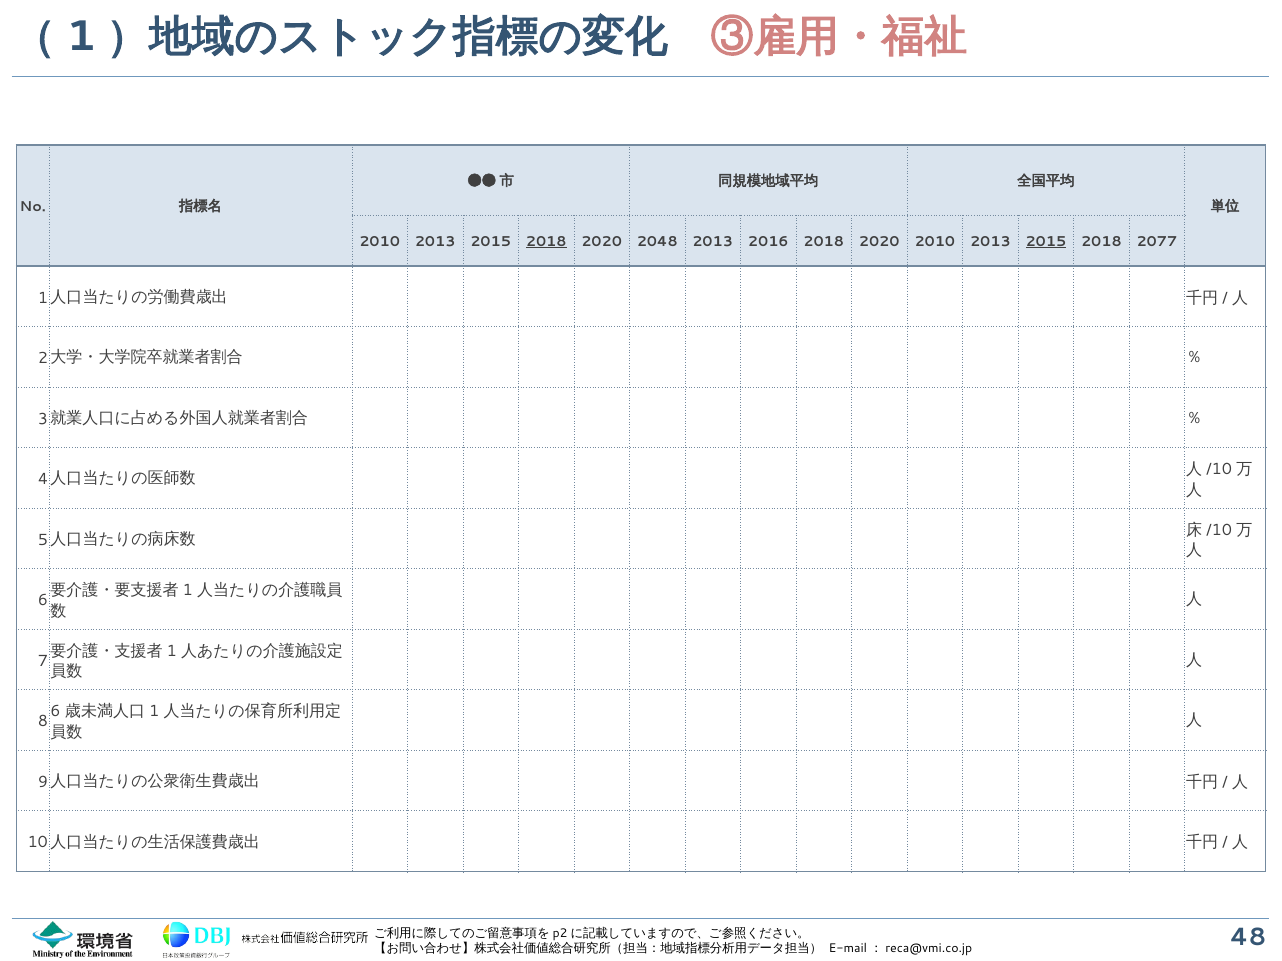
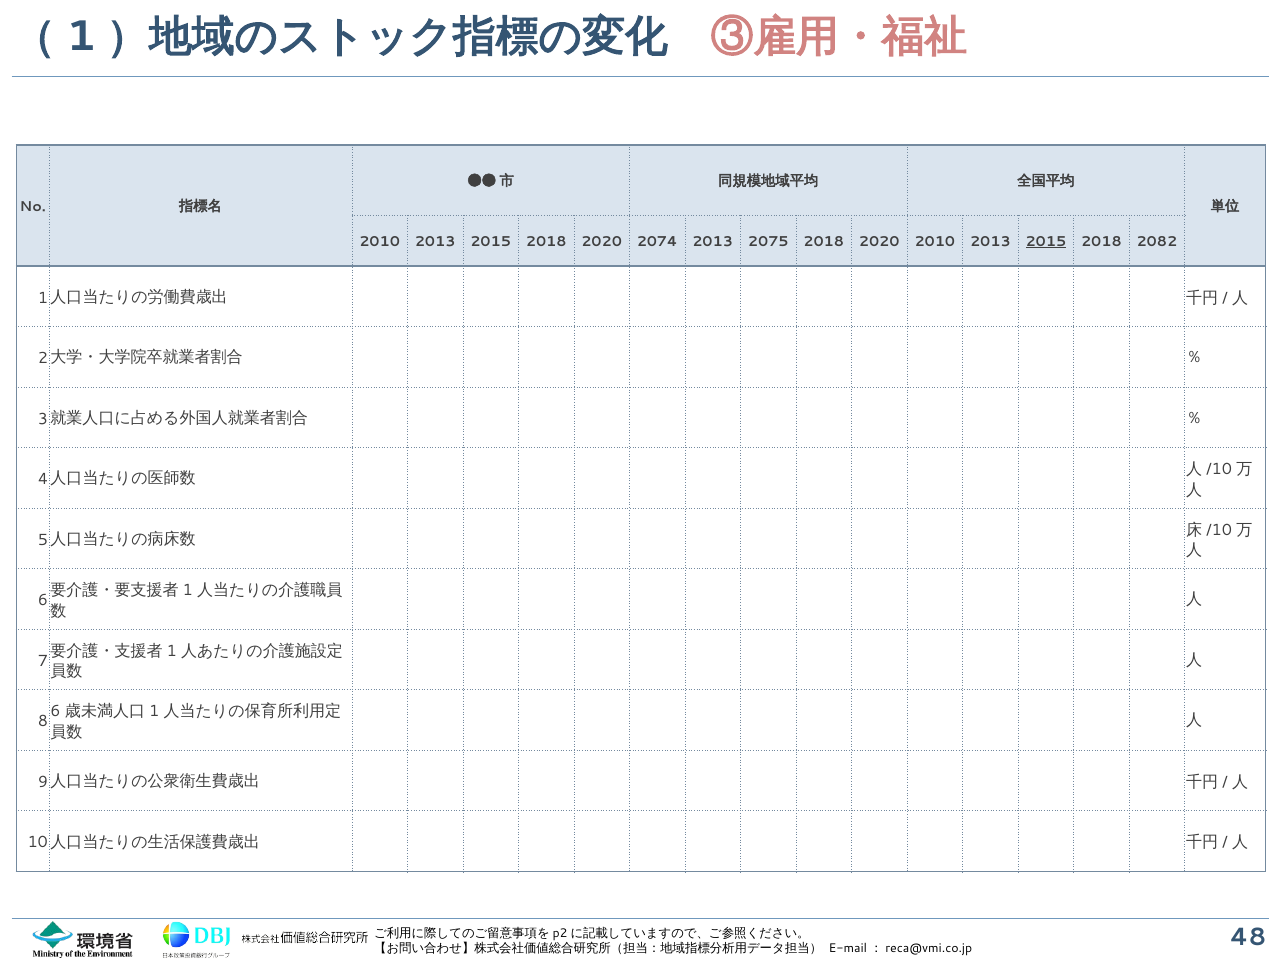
2018 underline: present -> none (546, 242)
2048: 2048 -> 2074 (657, 242)
2016: 2016 -> 2075 (768, 242)
2077: 2077 -> 2082 (1157, 242)
